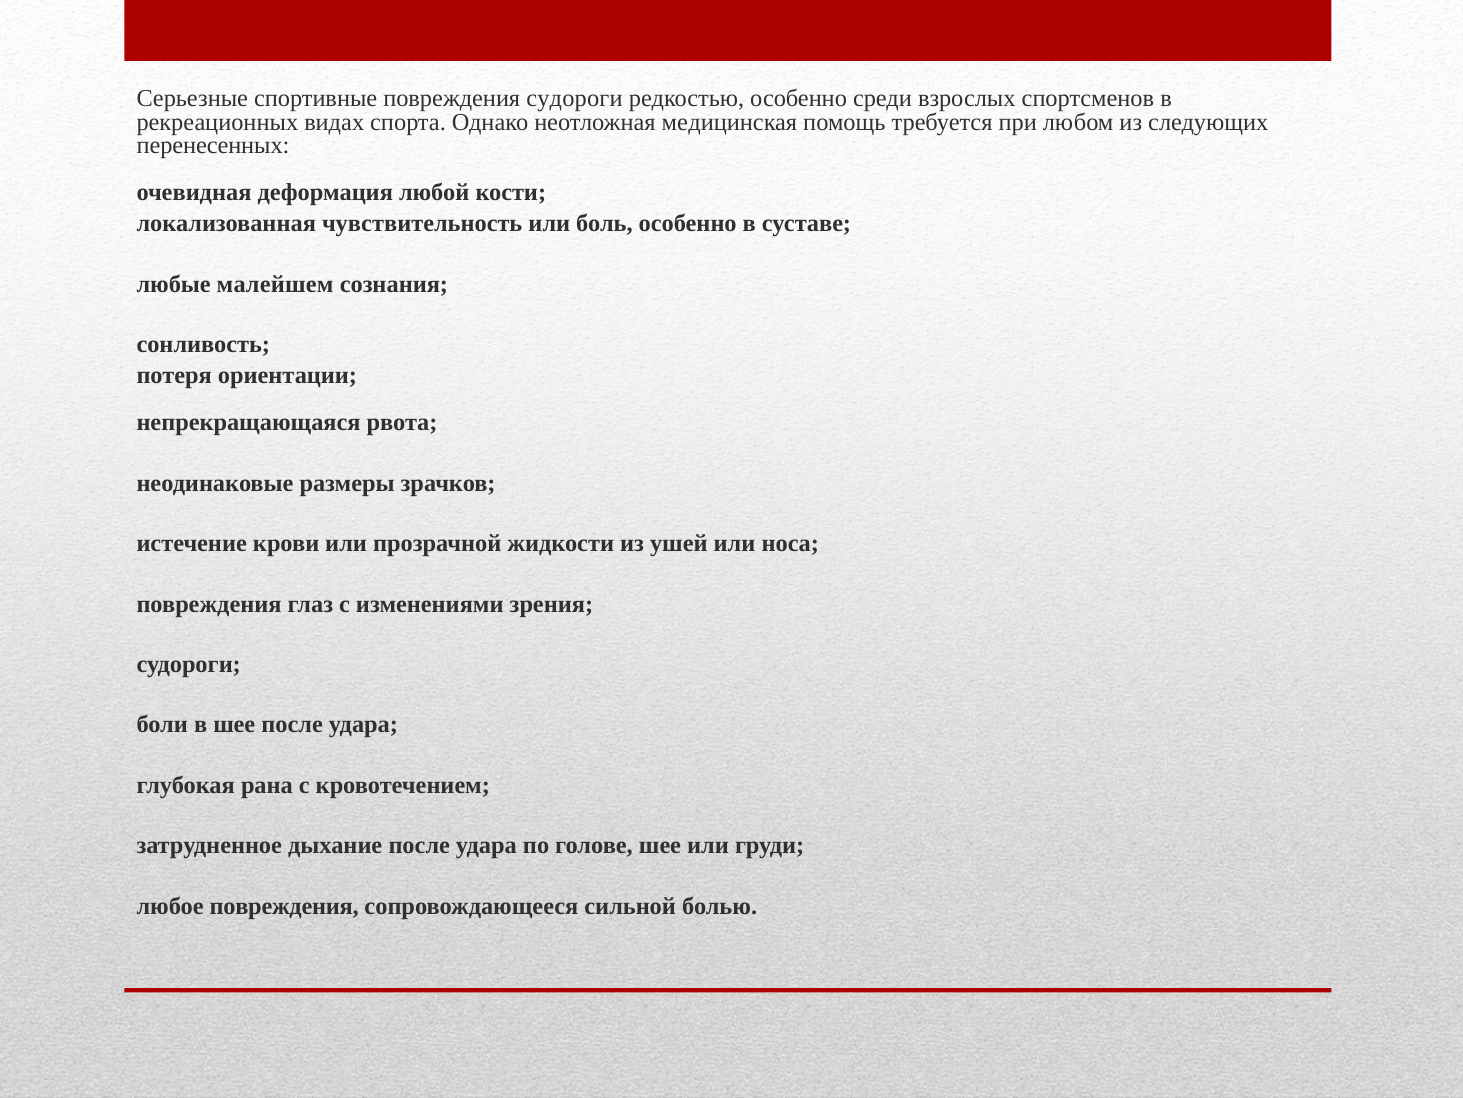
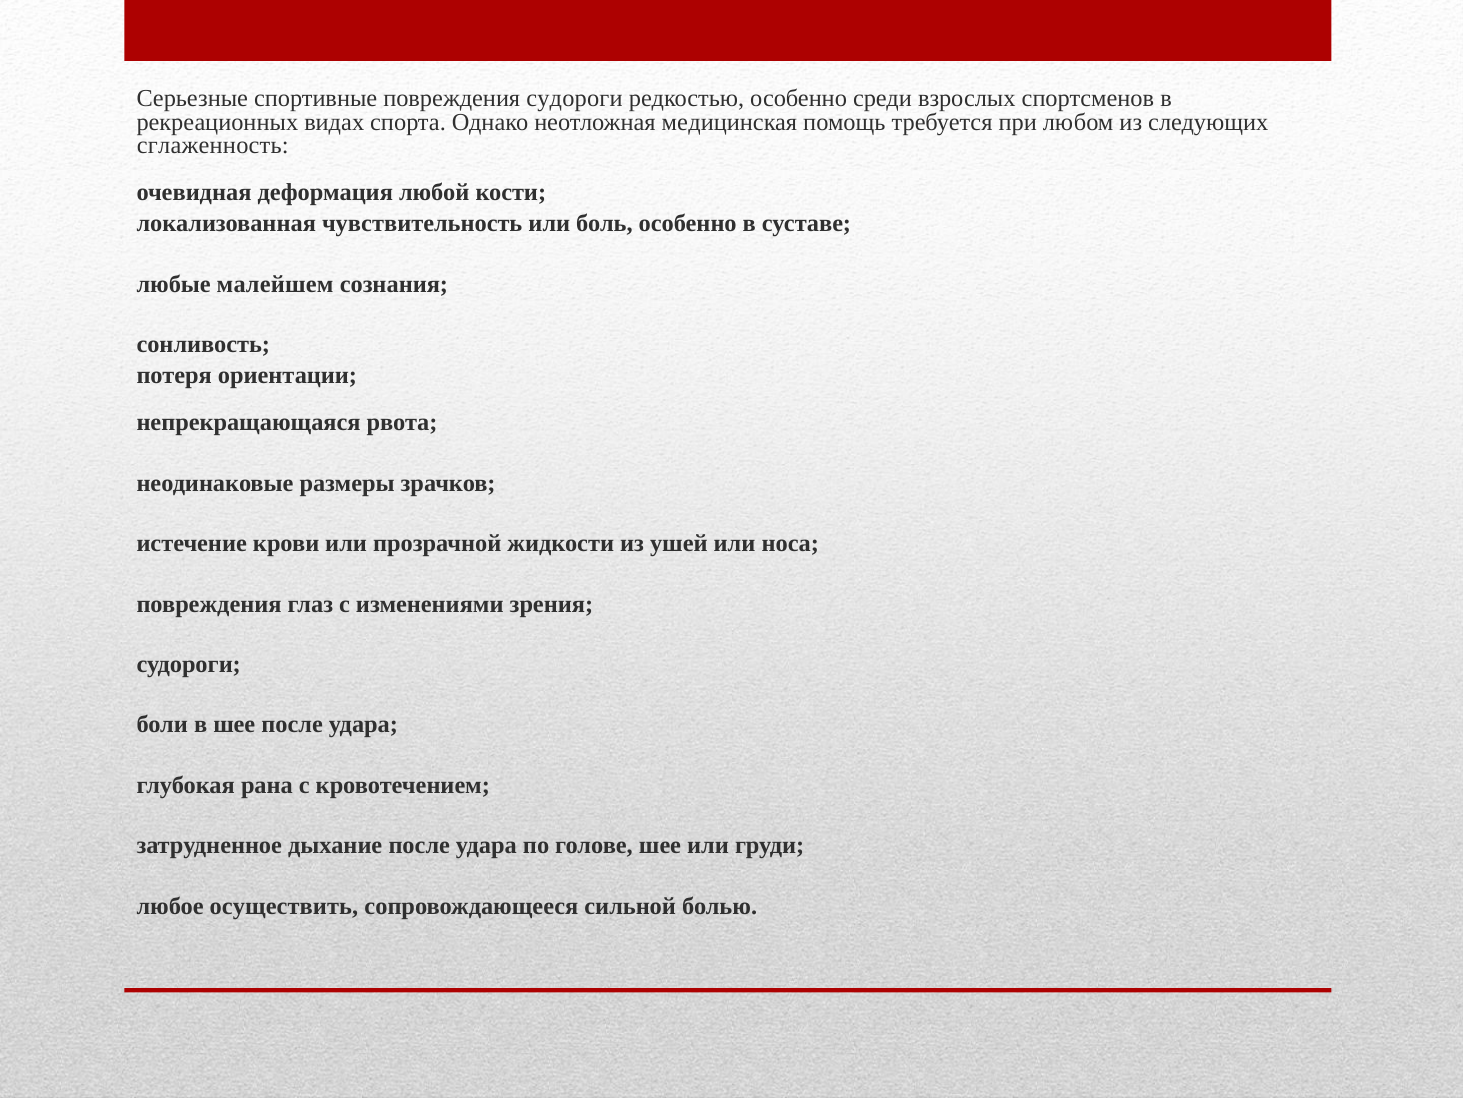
перенесенных: перенесенных -> сглаженность (213, 146)
любое повреждения: повреждения -> осуществить (284, 906)
